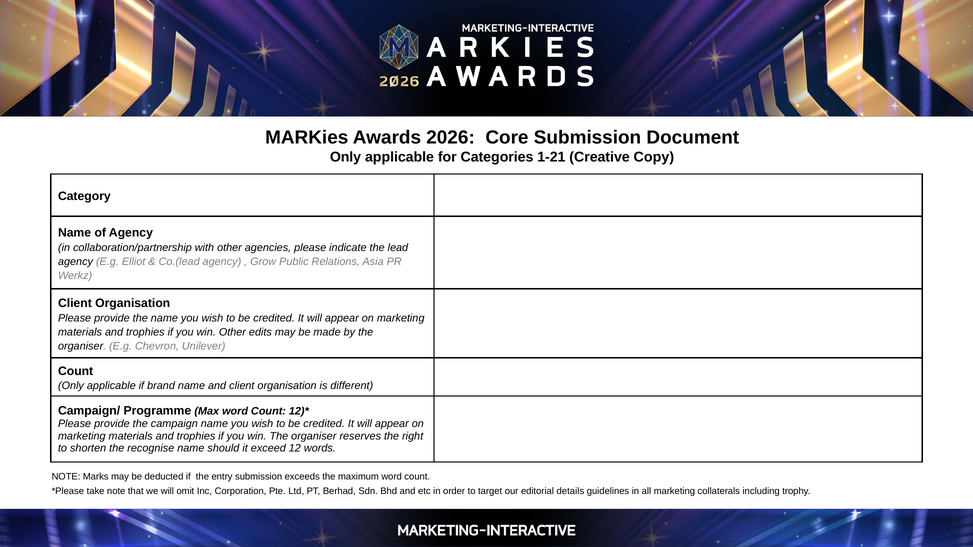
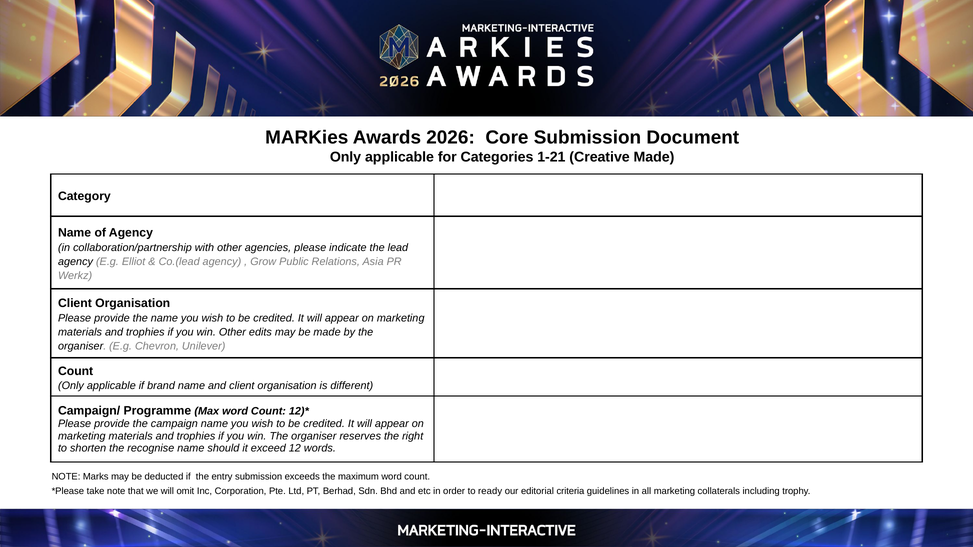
Creative Copy: Copy -> Made (654, 157)
target: target -> ready (490, 492)
details: details -> criteria (570, 492)
